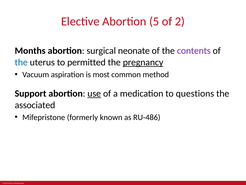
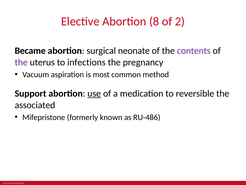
5: 5 -> 8 (154, 21)
Months: Months -> Became (30, 51)
the colour: blue -> purple (21, 62)
permitted: permitted -> infections (86, 62)
pregnancy underline: present -> none (143, 62)
questions: questions -> reversible (195, 93)
